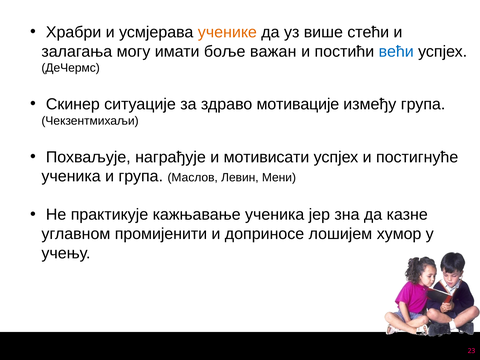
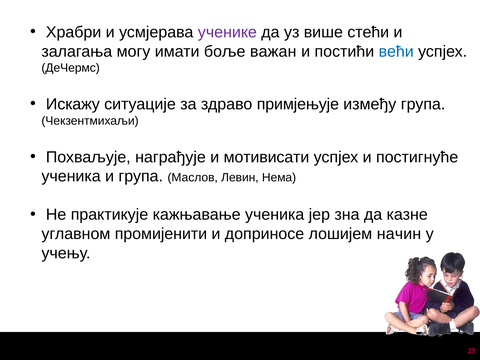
ученике colour: orange -> purple (227, 32)
Скинер: Скинер -> Искажу (73, 104)
мотивације: мотивације -> примјењује (298, 104)
Мени: Мени -> Нема (279, 178)
хумор: хумор -> начин (399, 234)
